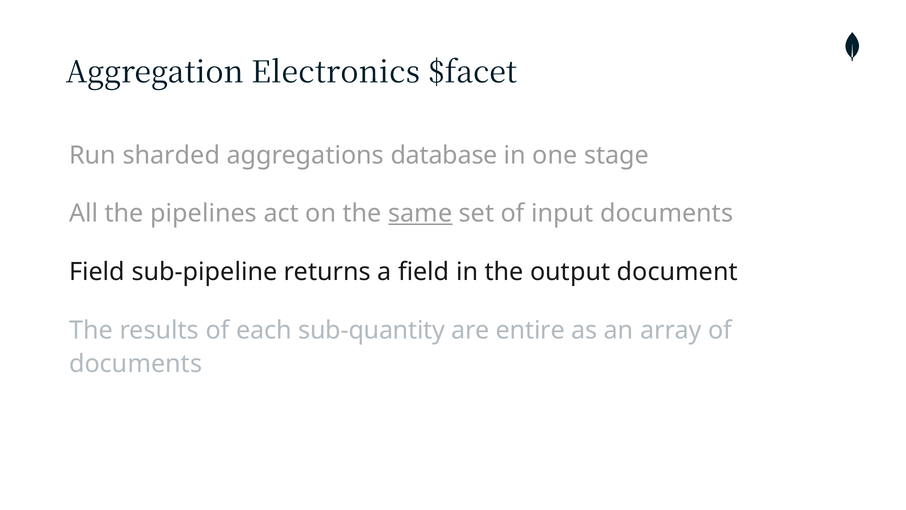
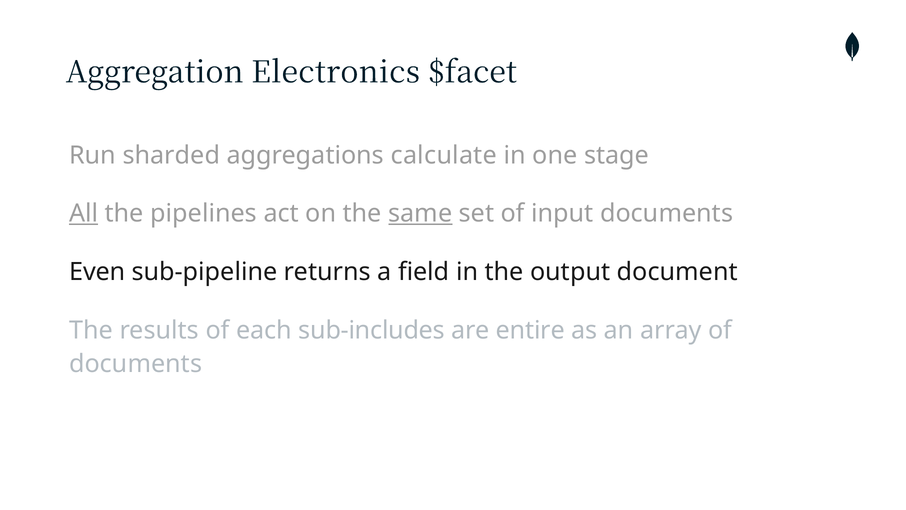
database: database -> calculate (444, 155)
All underline: none -> present (84, 213)
Field: Field -> Even (97, 272)
sub-quantity: sub-quantity -> sub-includes (372, 330)
